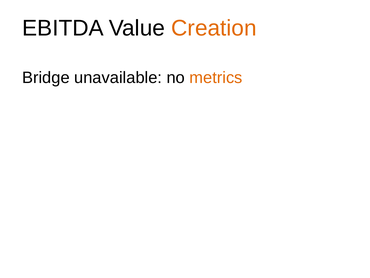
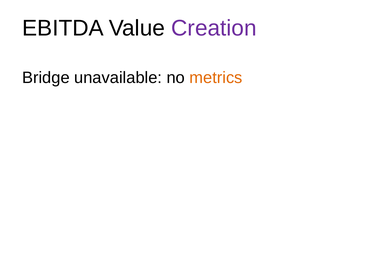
Creation colour: orange -> purple (214, 28)
